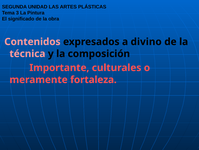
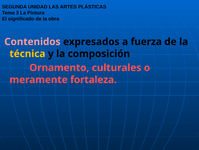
divino: divino -> fuerza (146, 42)
técnica colour: pink -> yellow (27, 53)
Importante: Importante -> Ornamento (59, 67)
